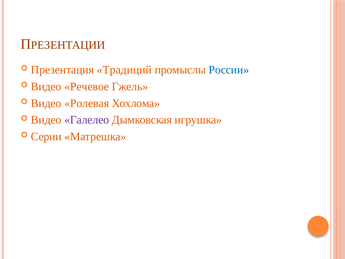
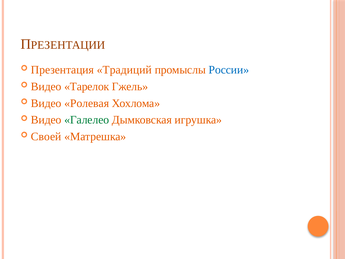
Речевое: Речевое -> Тарелок (87, 86)
Галелео colour: purple -> green (87, 120)
Серии: Серии -> Своей (46, 136)
